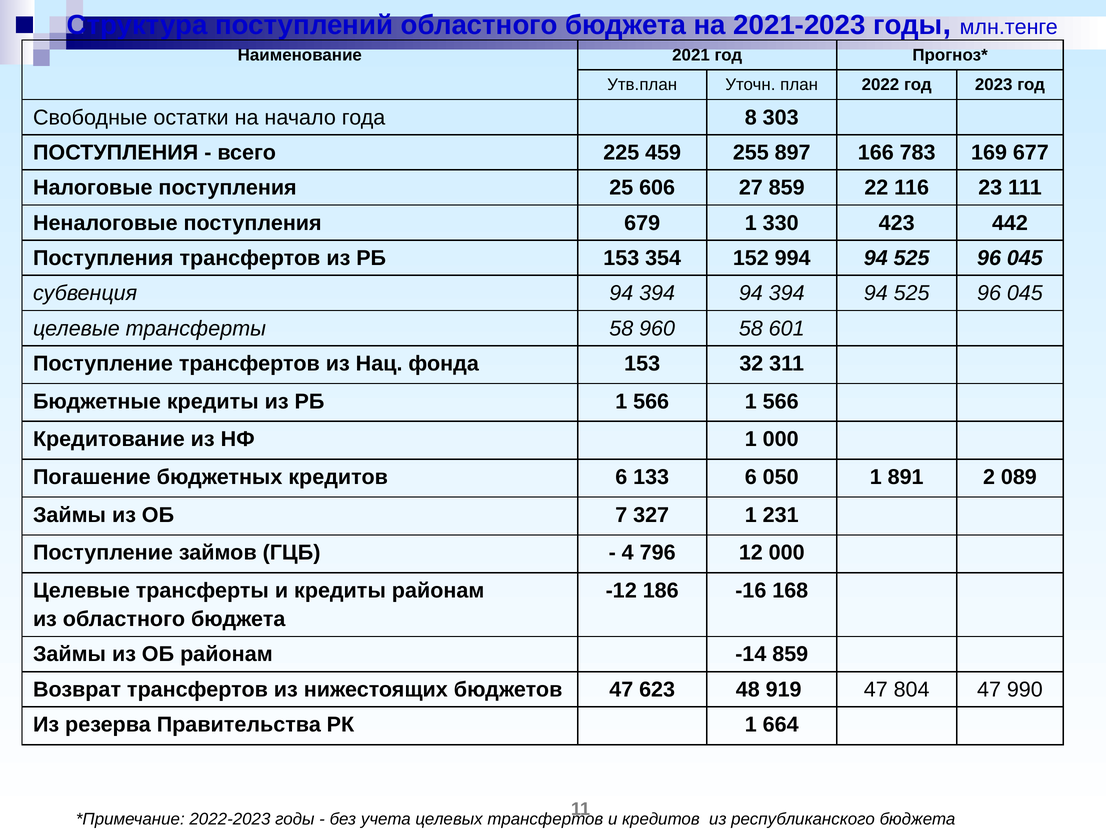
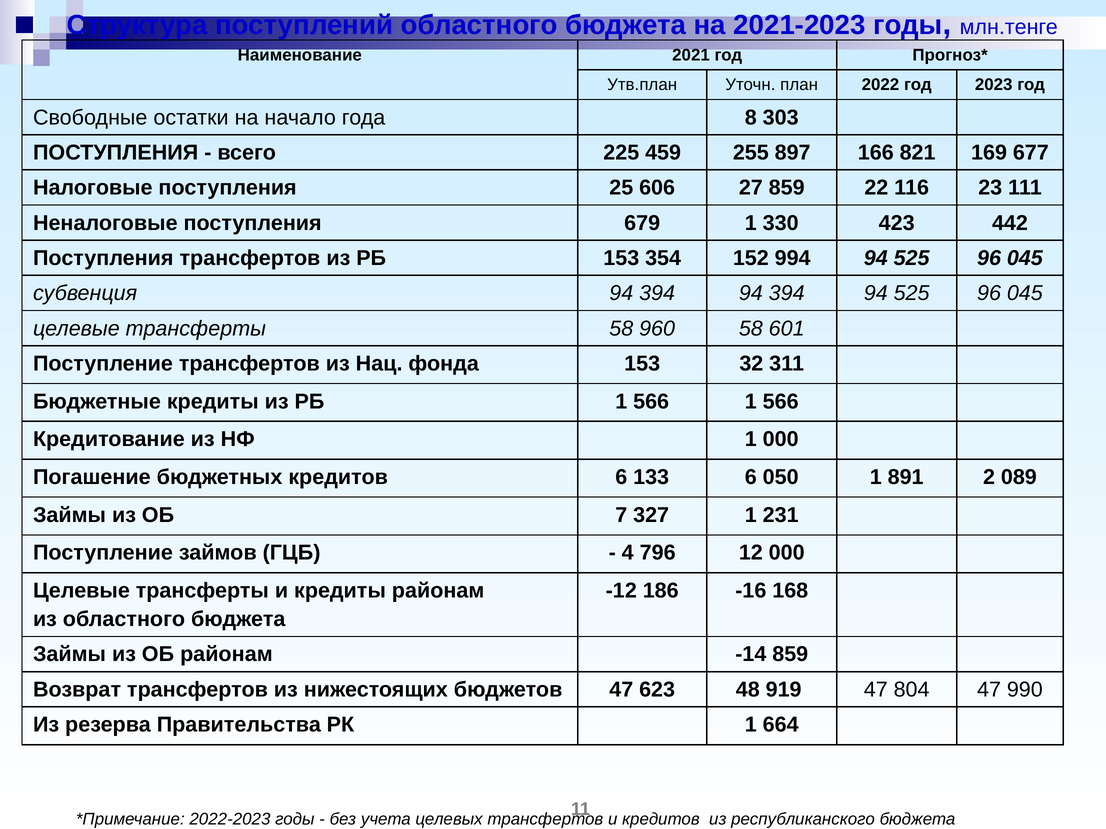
783: 783 -> 821 (918, 153)
